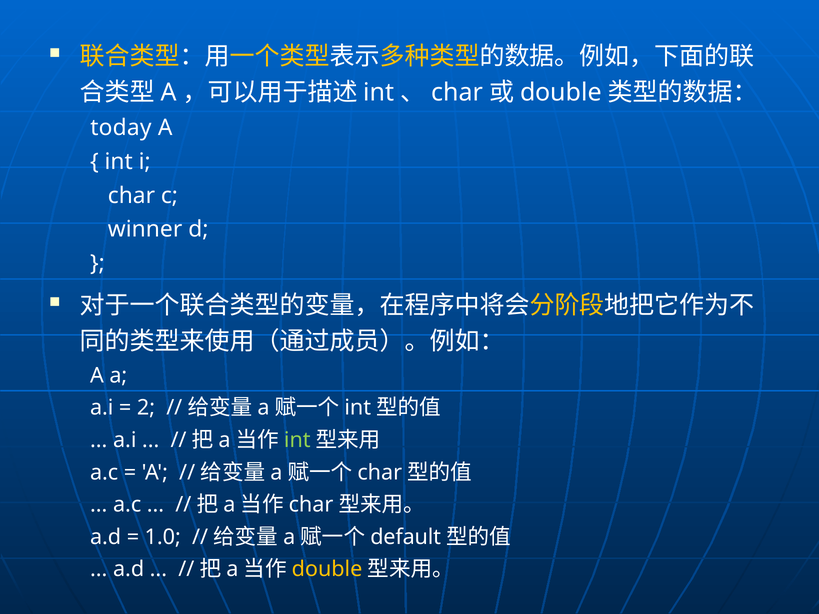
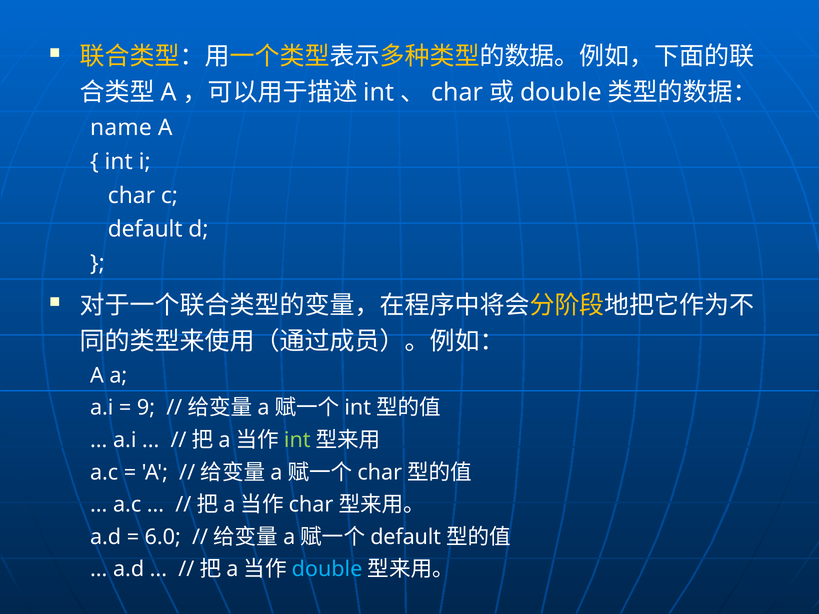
today: today -> name (121, 128)
winner: winner -> default (145, 230)
2: 2 -> 9 (146, 408)
1.0: 1.0 -> 6.0 (163, 537)
double colour: yellow -> light blue (327, 570)
